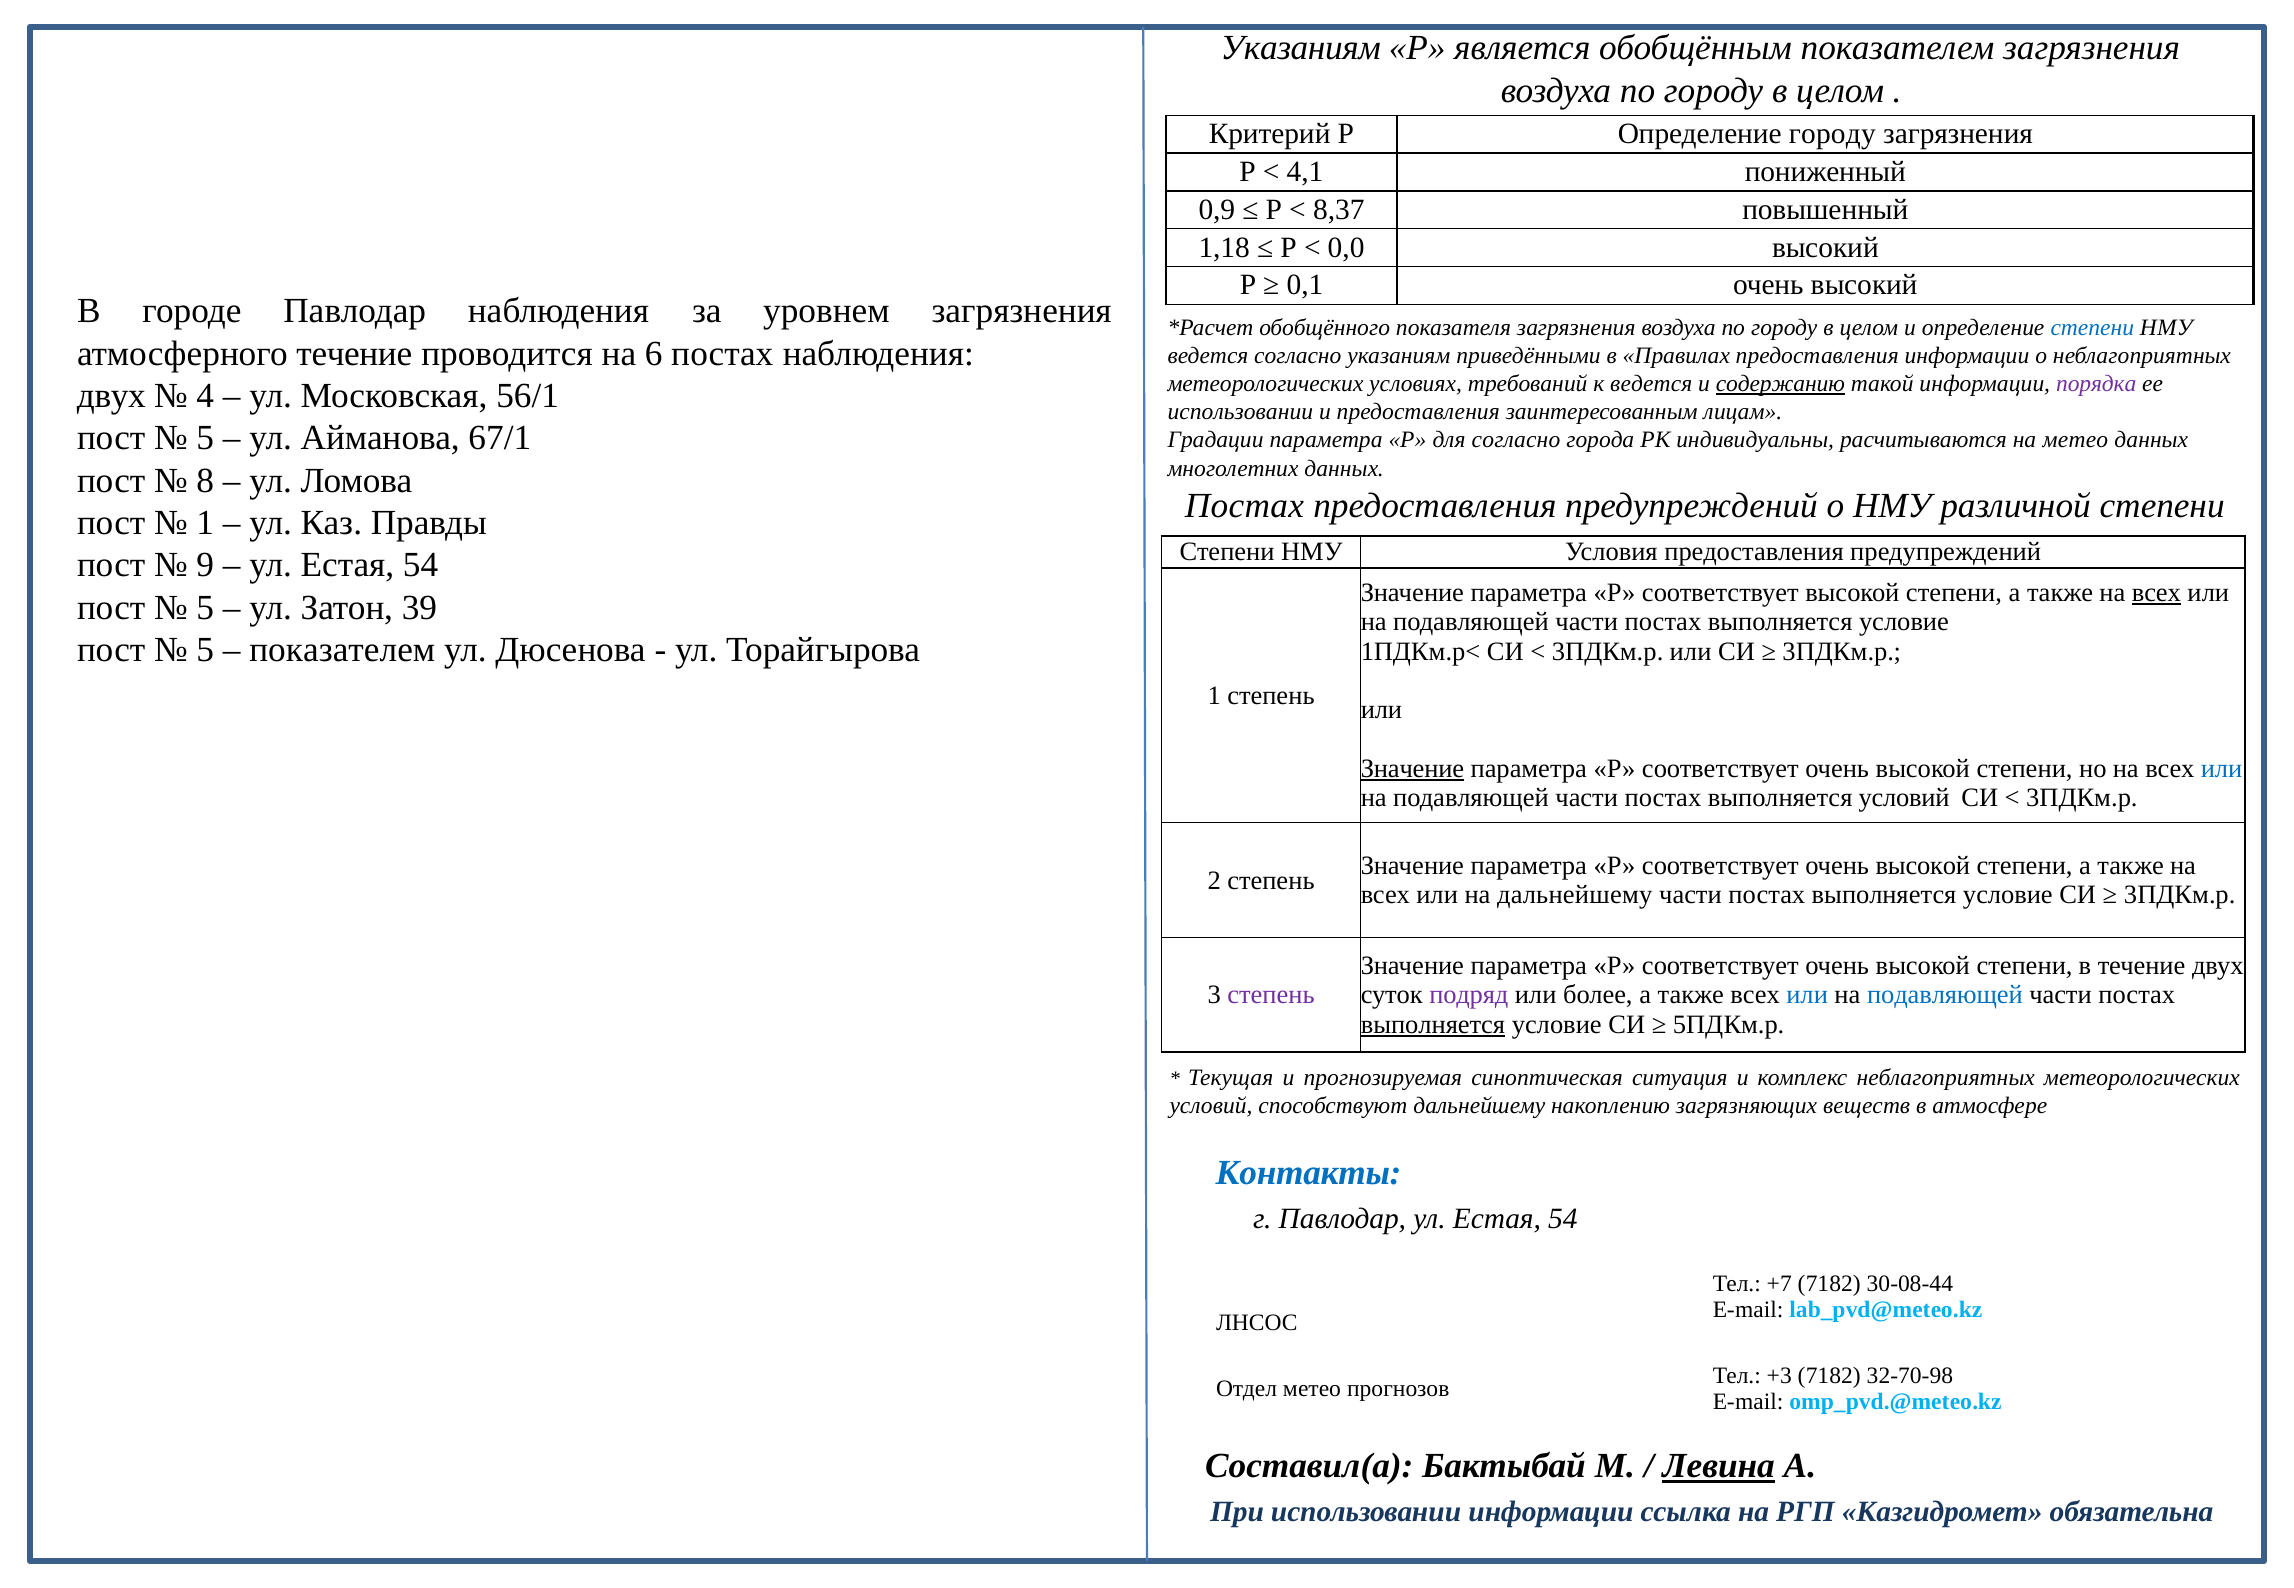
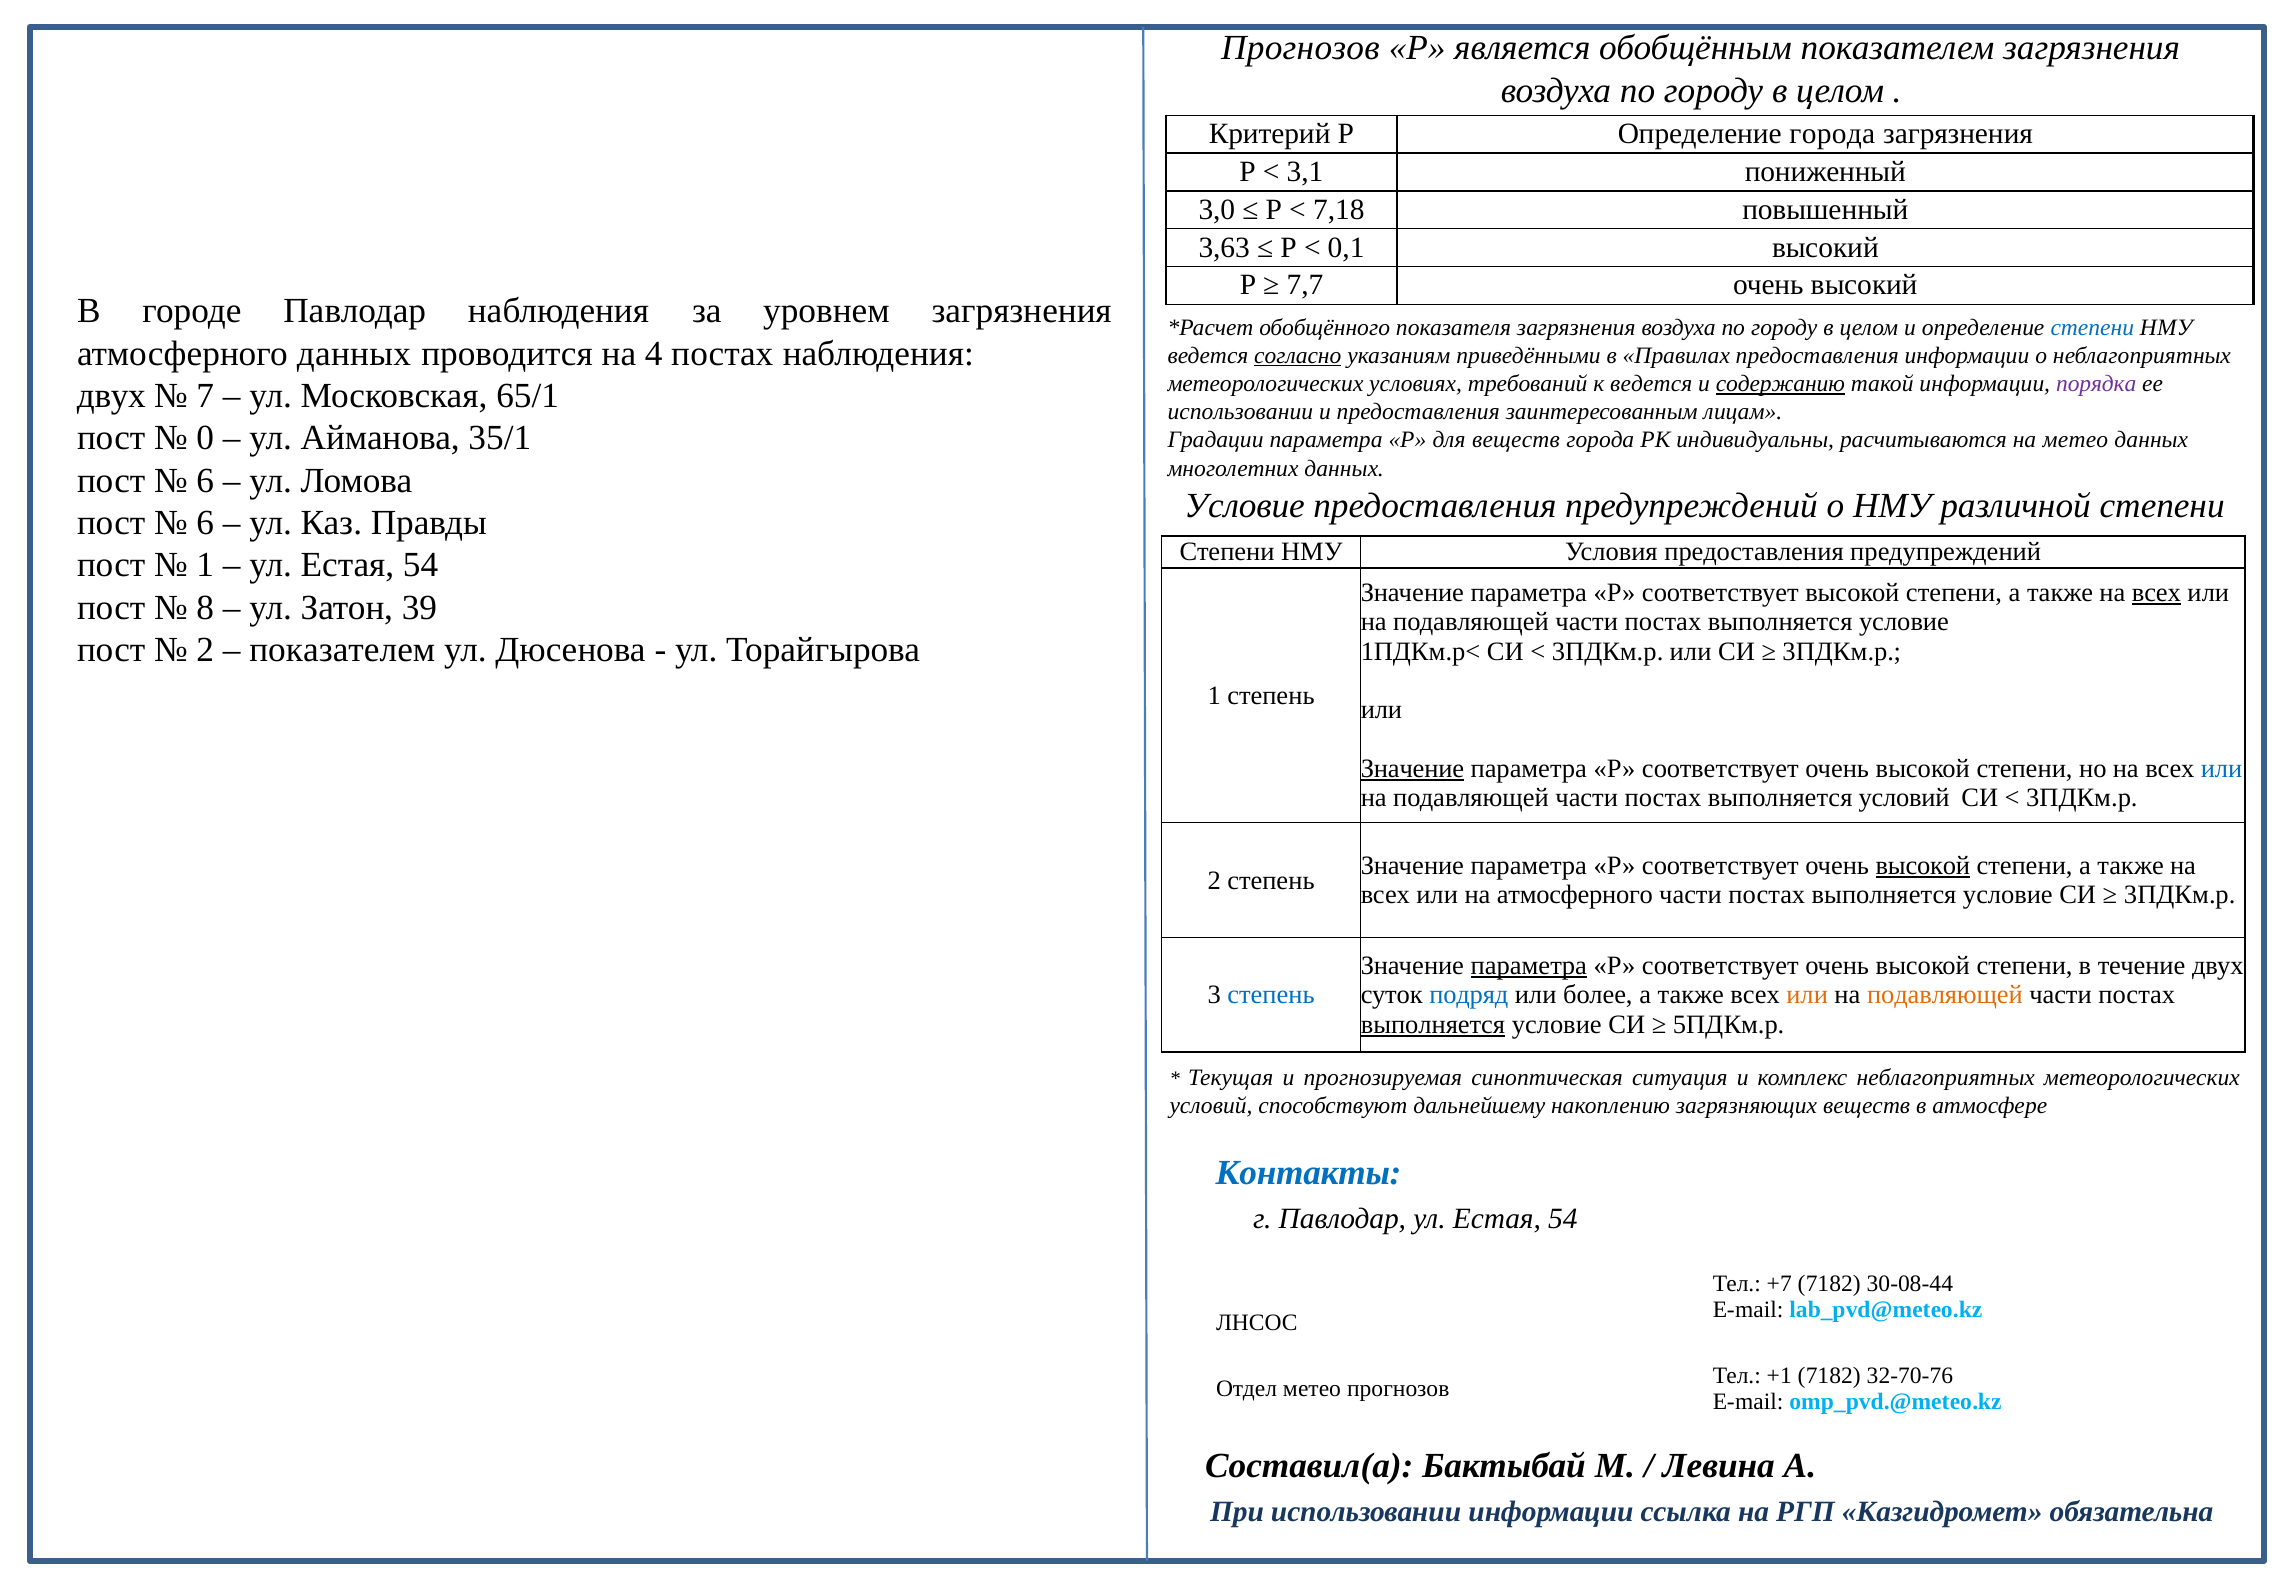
Указаниям: Указаниям -> Прогнозов (1300, 48)
Определение городу: городу -> города (1832, 134)
4,1: 4,1 -> 3,1 (1305, 172)
0,9: 0,9 -> 3,0 (1217, 210)
8,37: 8,37 -> 7,18 (1339, 210)
1,18: 1,18 -> 3,63 (1224, 247)
0,0: 0,0 -> 0,1 (1346, 247)
0,1: 0,1 -> 7,7 (1305, 285)
атмосферного течение: течение -> данных (354, 353)
6: 6 -> 4 (654, 353)
согласно underline: none -> present (1298, 356)
4: 4 -> 7 (205, 396)
56/1: 56/1 -> 65/1 (528, 396)
5: 5 -> 0 (205, 438)
67/1: 67/1 -> 35/1 (500, 438)
для согласно: согласно -> веществ (1516, 440)
8: 8 -> 6 (205, 480)
Постах: Постах -> Условие (1245, 506)
1: 1 -> 6 (205, 523)
9: 9 -> 1 (205, 565)
5: 5 -> 8 (205, 608)
5: 5 -> 2 (205, 650)
высокой underline: none -> present (1923, 866)
на дальнейшему: дальнейшему -> атмосферного (1575, 895)
параметра underline: none -> present (1529, 966)
степень colour: purple -> blue (1271, 995)
подряд colour: purple -> blue (1469, 995)
или colour: blue -> orange (1807, 995)
подавляющей colour: blue -> orange (1945, 995)
+3: +3 -> +1 (1779, 1376)
32-70-98: 32-70-98 -> 32-70-76 (1910, 1376)
Левина underline: present -> none (1719, 1466)
